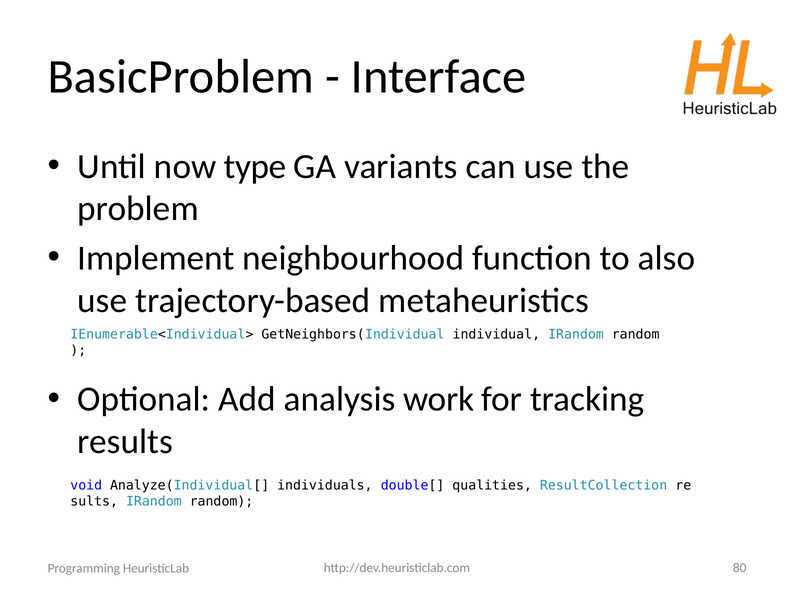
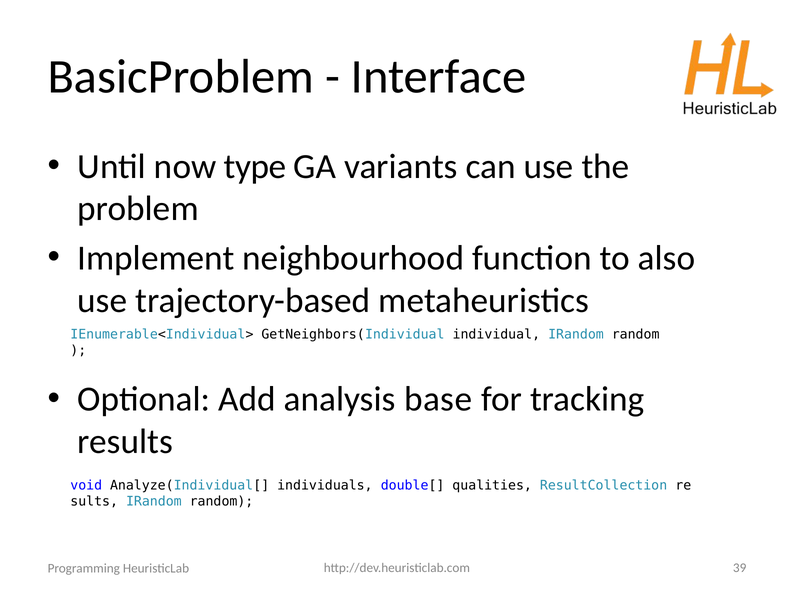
work: work -> base (438, 400)
80: 80 -> 39 (740, 569)
